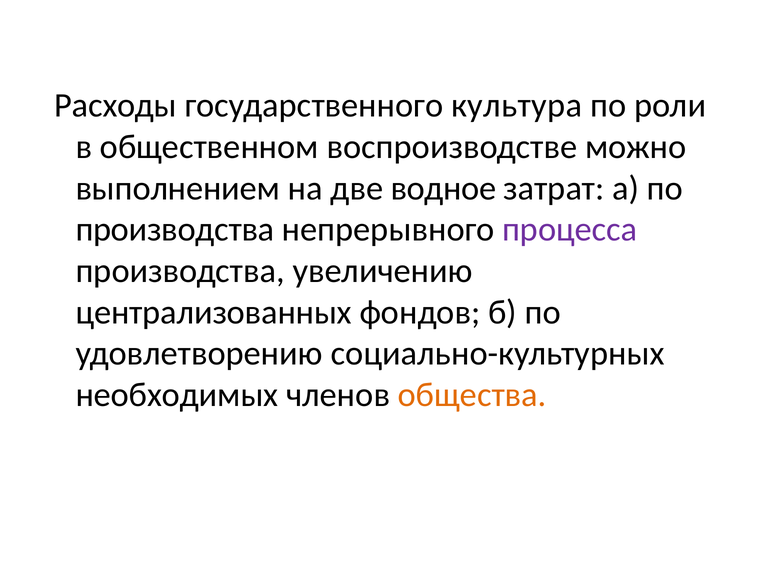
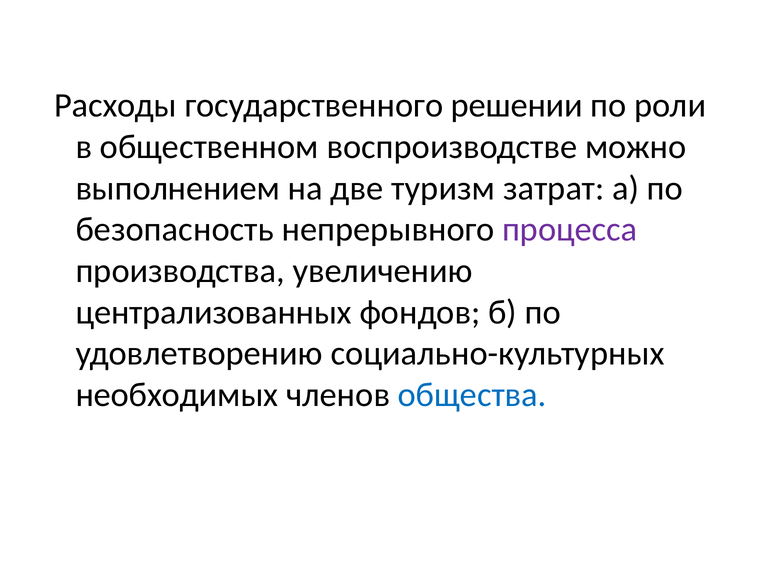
культура: культура -> решении (517, 106)
водное: водное -> туризм (443, 188)
производства: производства -> безопасность (175, 230)
общества colour: orange -> blue (472, 395)
